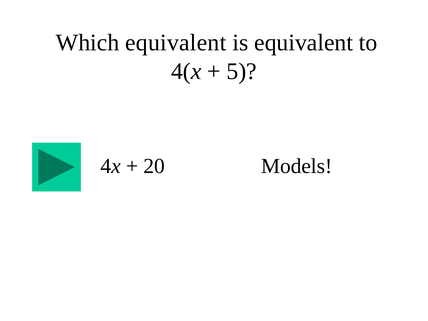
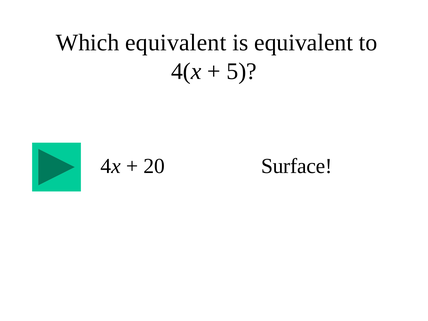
Models: Models -> Surface (297, 166)
